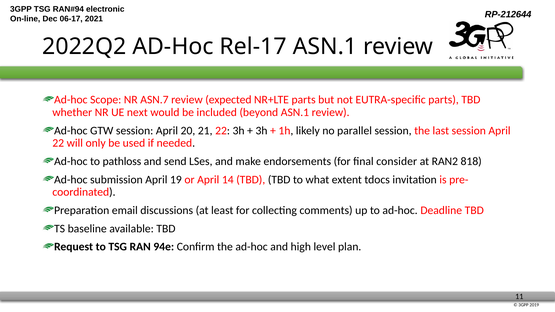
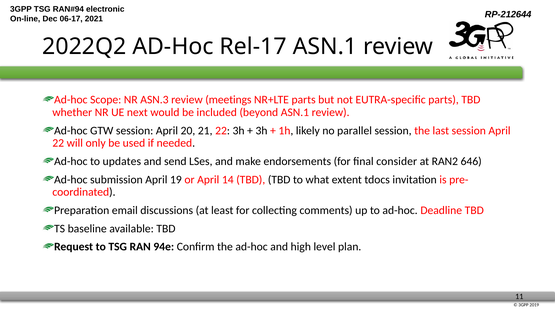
ASN.7: ASN.7 -> ASN.3 (154, 100)
expected: expected -> meetings (228, 100)
pathloss: pathloss -> updates (122, 161)
818: 818 -> 646 (471, 161)
